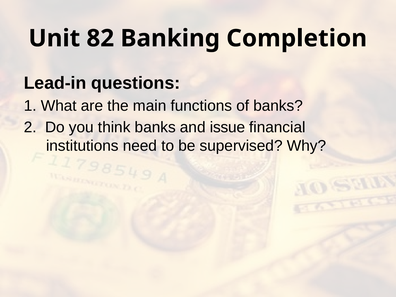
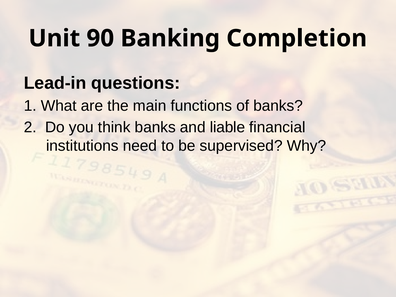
82: 82 -> 90 (100, 38)
issue: issue -> liable (227, 127)
